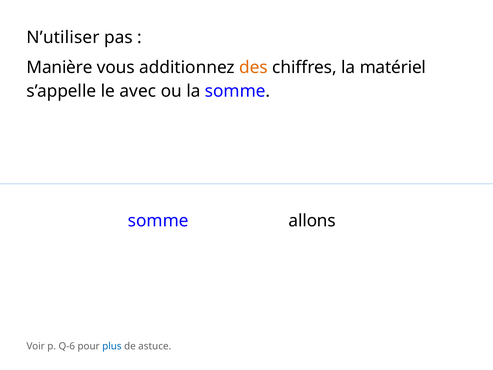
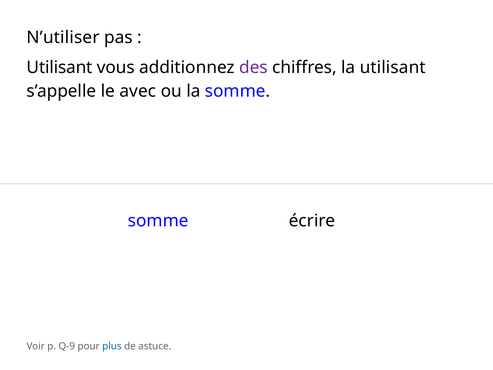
Manière: Manière -> Utilisant (60, 67)
des colour: orange -> purple (253, 67)
la matériel: matériel -> utilisant (393, 67)
allons: allons -> écrire (312, 221)
Q-6: Q-6 -> Q-9 (67, 346)
